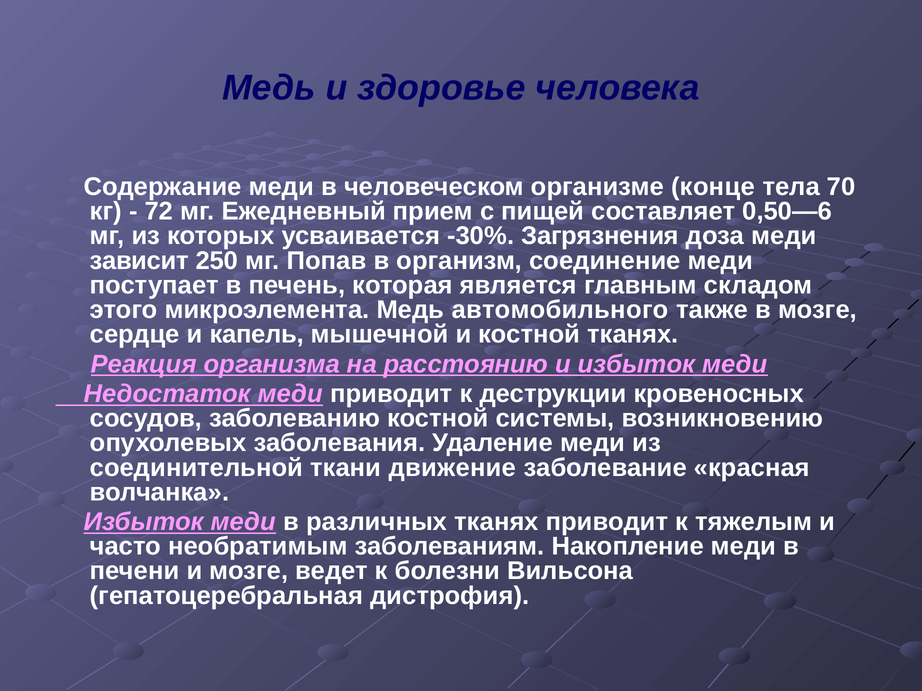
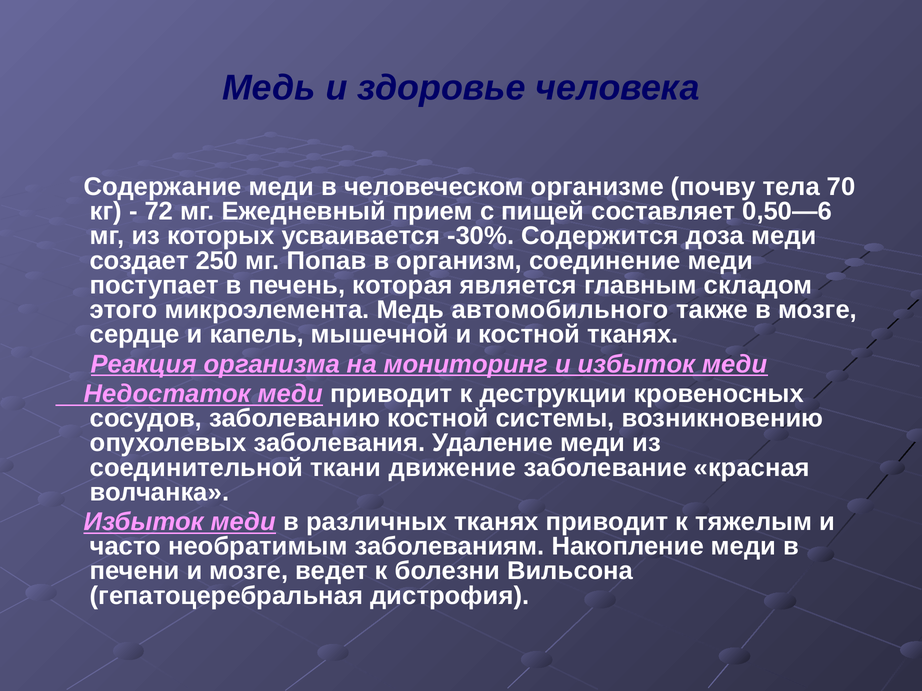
конце: конце -> почву (713, 187)
Загрязнения: Загрязнения -> Содержится (600, 236)
зависит: зависит -> создает (139, 261)
расстоянию: расстоянию -> мониторинг (466, 364)
